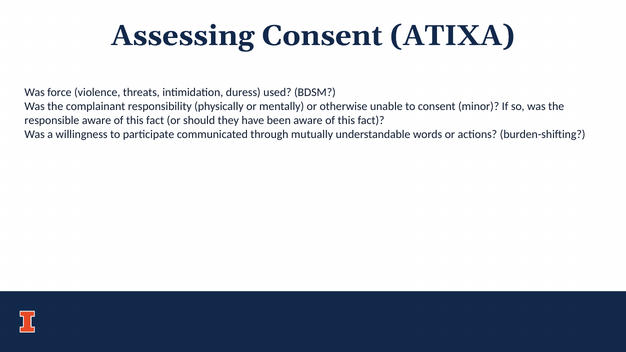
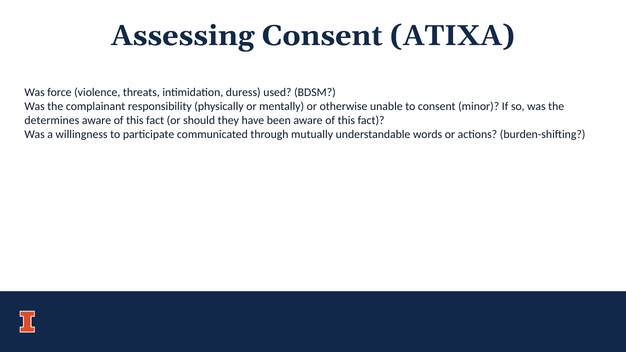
responsible: responsible -> determines (52, 121)
